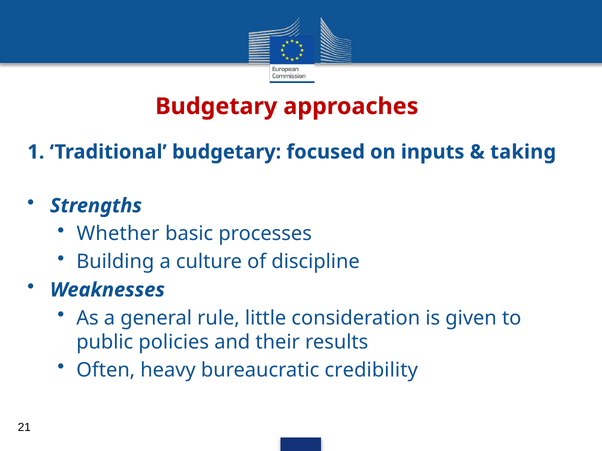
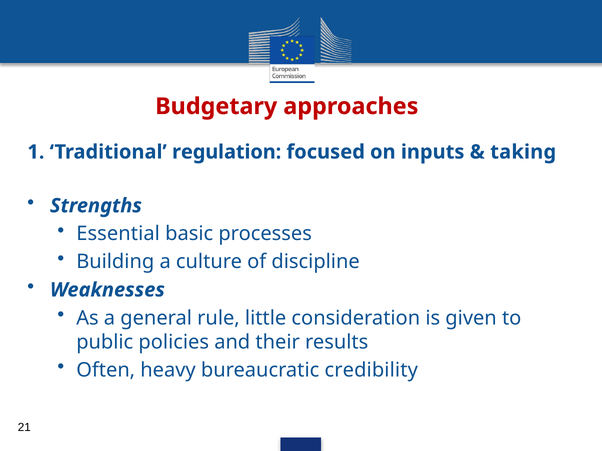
Traditional budgetary: budgetary -> regulation (227, 152)
Whether: Whether -> Essential (118, 234)
